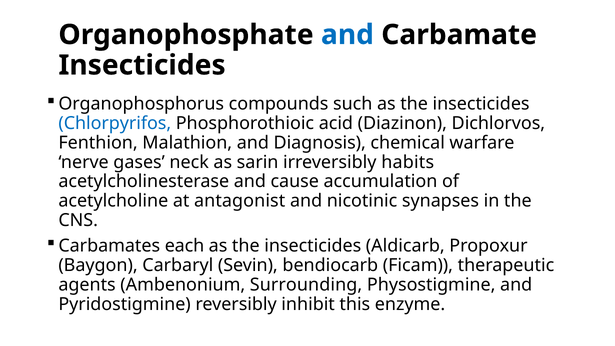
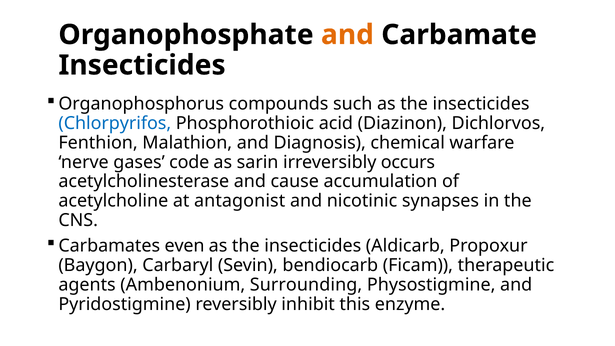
and colour: blue -> orange (347, 35)
neck: neck -> code (189, 162)
habits: habits -> occurs (408, 162)
each: each -> even (185, 246)
